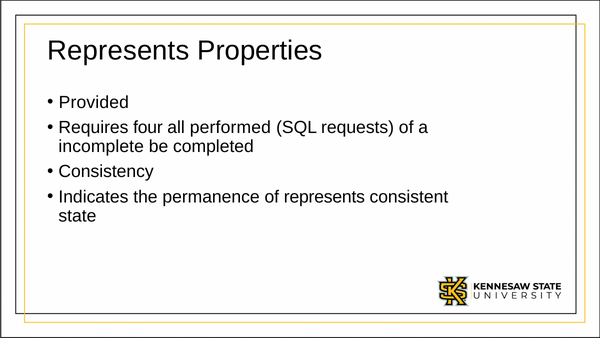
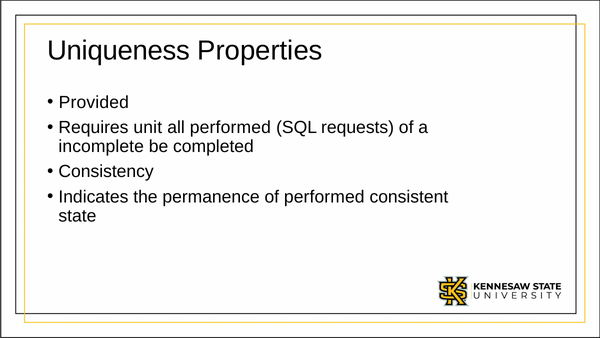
Represents: Represents -> Uniqueness (119, 50)
four: four -> unit (148, 127)
of represents: represents -> performed (324, 197)
